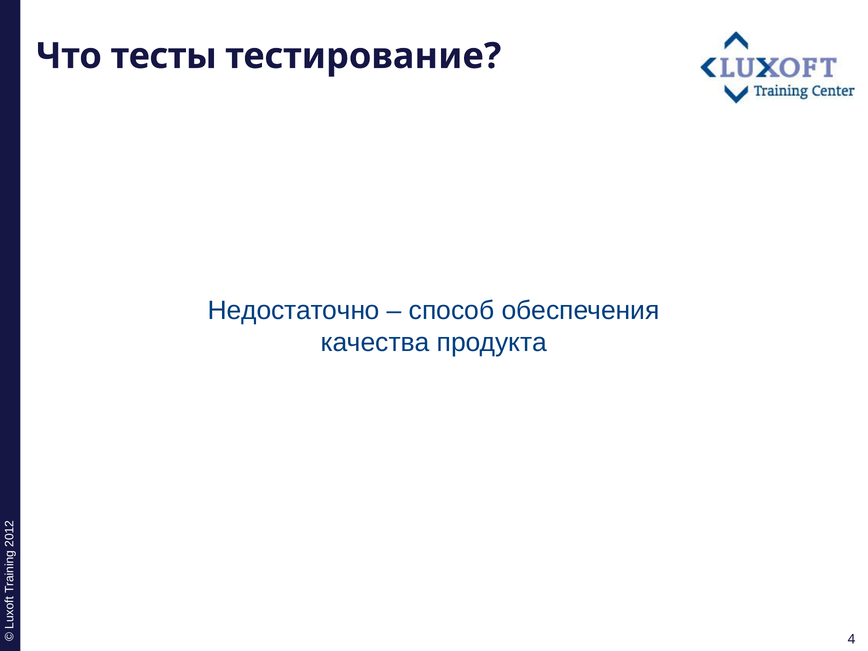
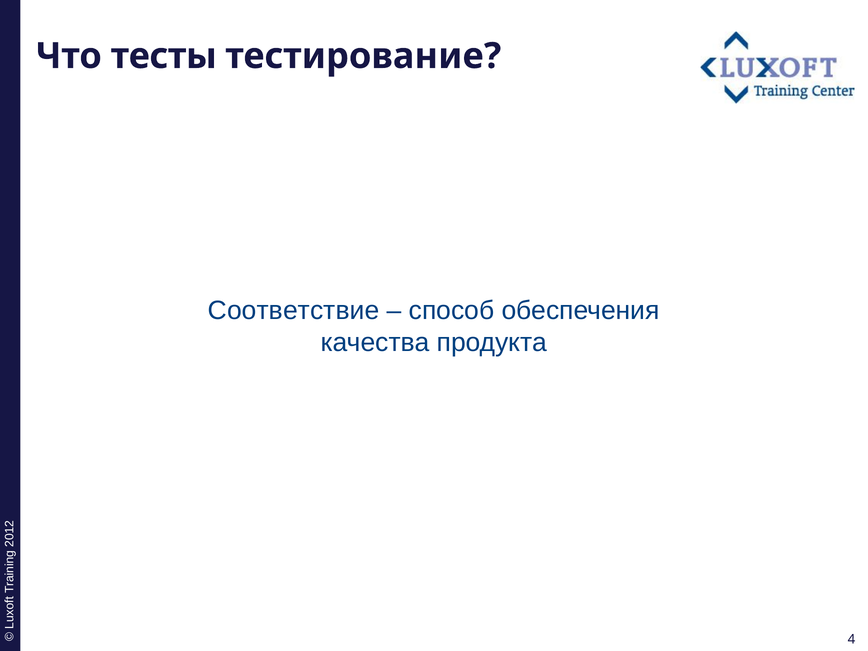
Недостаточно: Недостаточно -> Соответствие (294, 310)
